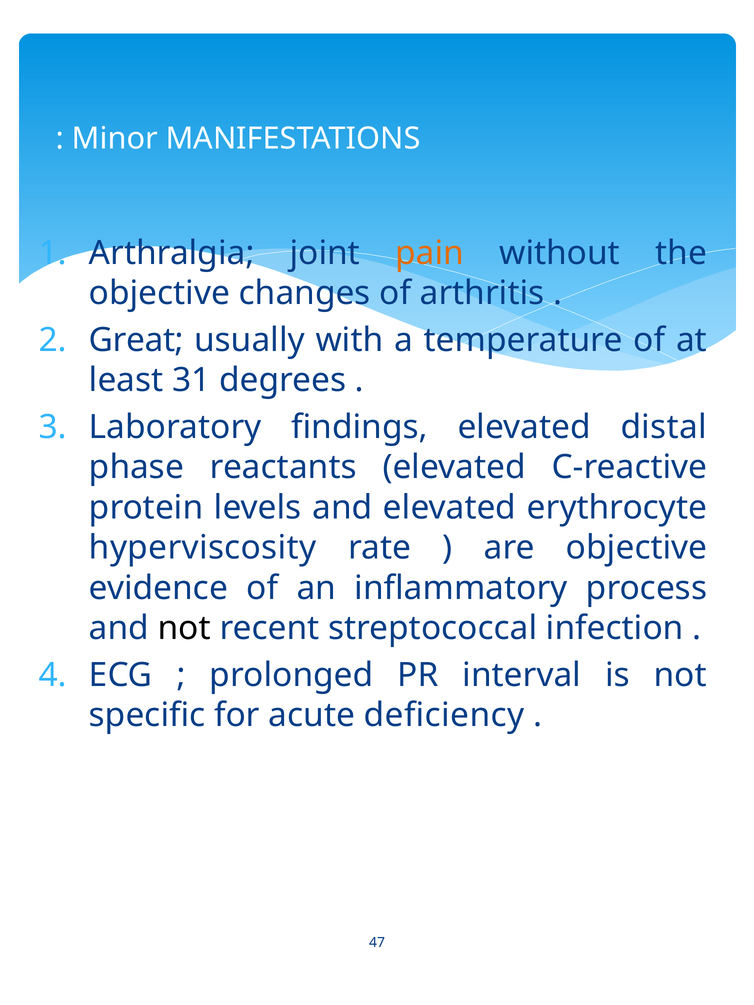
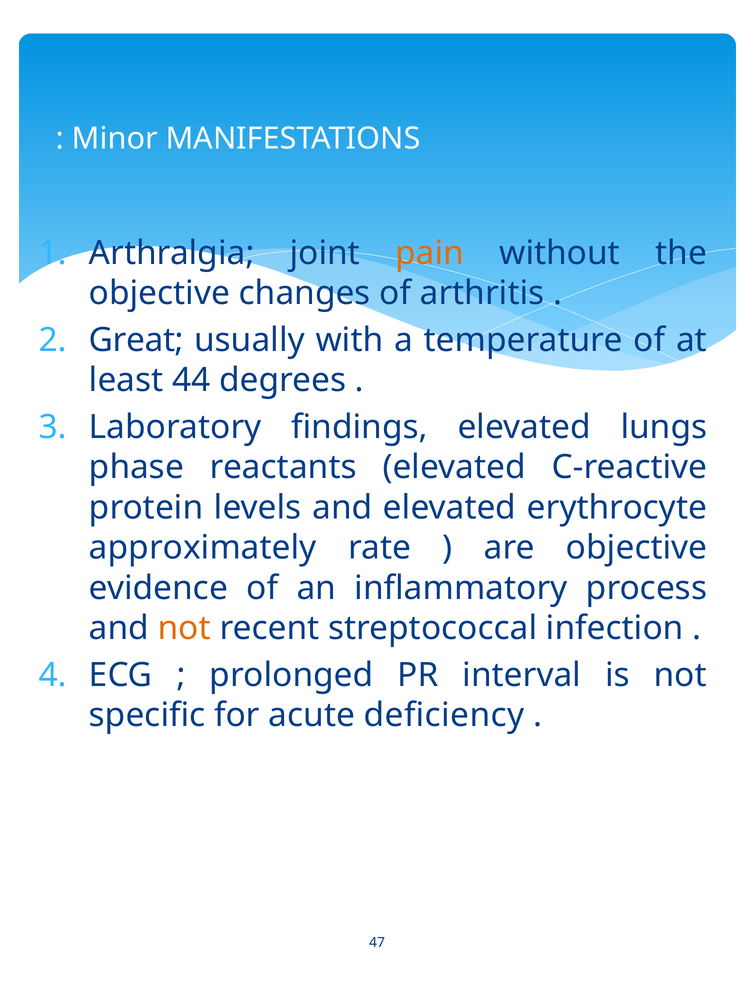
31: 31 -> 44 (191, 380)
distal: distal -> lungs (664, 427)
hyperviscosity: hyperviscosity -> approximately (203, 548)
not colour: black -> orange (184, 628)
